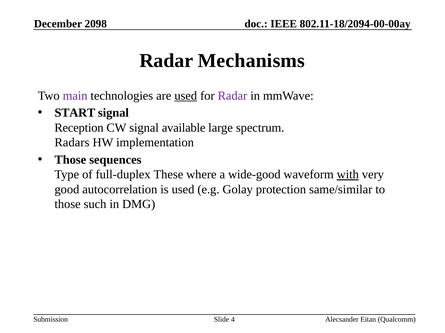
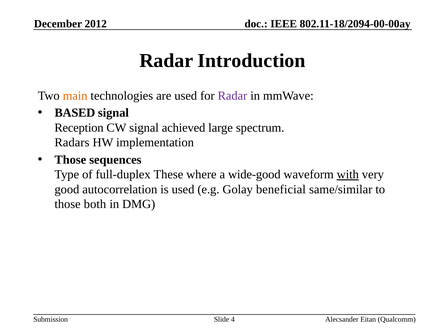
2098: 2098 -> 2012 (96, 24)
Mechanisms: Mechanisms -> Introduction (251, 61)
main colour: purple -> orange (75, 96)
used underline: present -> none (186, 96)
START: START -> BASED (75, 113)
available: available -> achieved (184, 128)
protection: protection -> beneficial (281, 190)
such: such -> both (95, 205)
